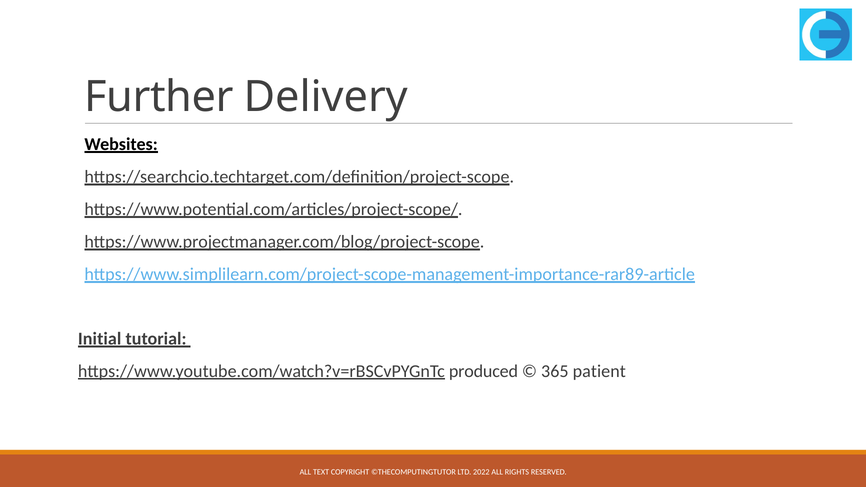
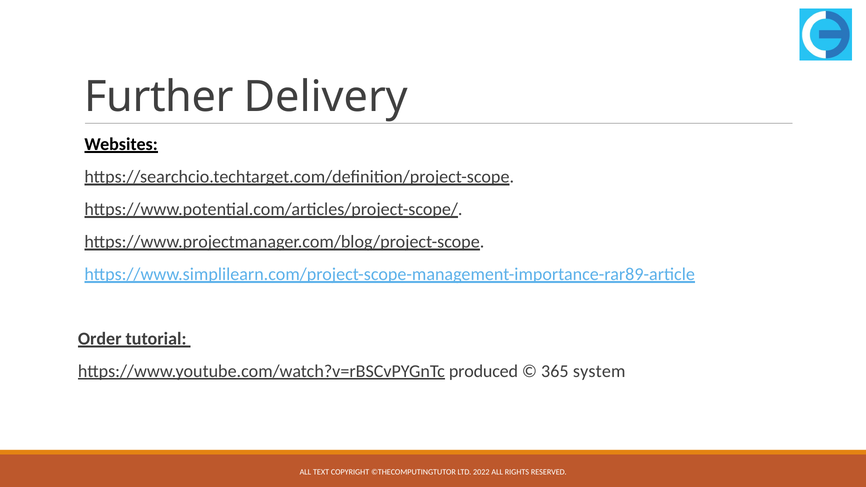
Initial: Initial -> Order (100, 339)
patient: patient -> system (599, 371)
